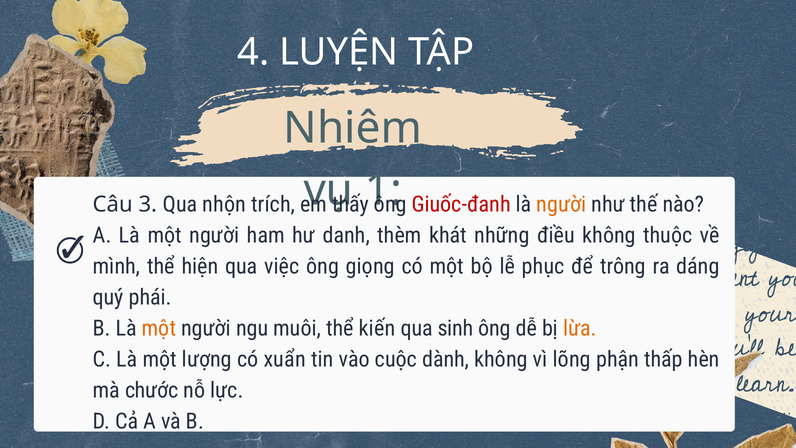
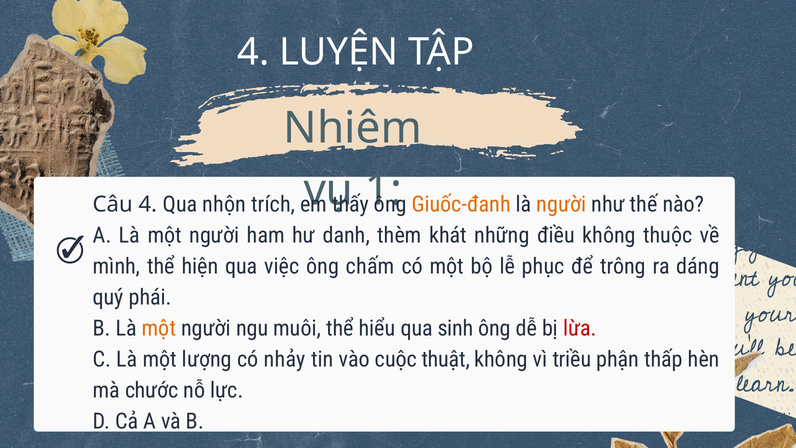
Câu 3: 3 -> 4 (148, 205)
Giuốc-đanh colour: red -> orange (461, 205)
giọng: giọng -> chấm (370, 266)
kiến: kiến -> hiểu (377, 328)
lừa colour: orange -> red (580, 328)
xuẩn: xuẩn -> nhảy (285, 359)
dành: dành -> thuật (446, 359)
lõng: lõng -> triều (572, 359)
